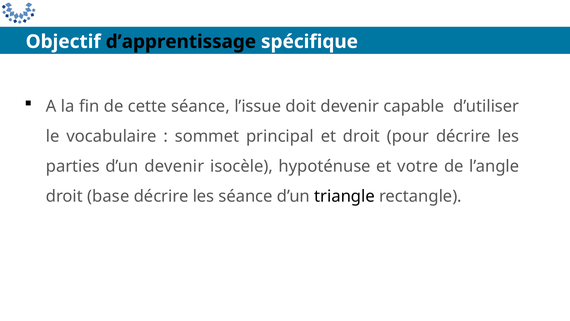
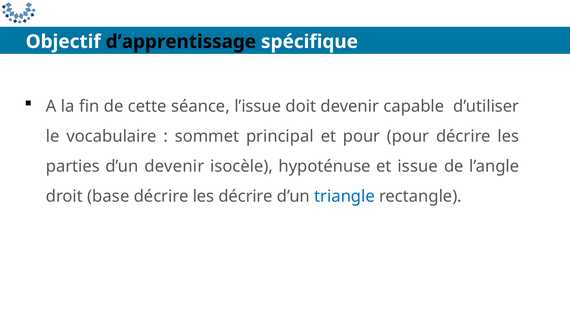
et droit: droit -> pour (362, 136)
votre: votre -> issue (418, 166)
les séance: séance -> décrire (246, 196)
triangle colour: black -> blue (345, 196)
